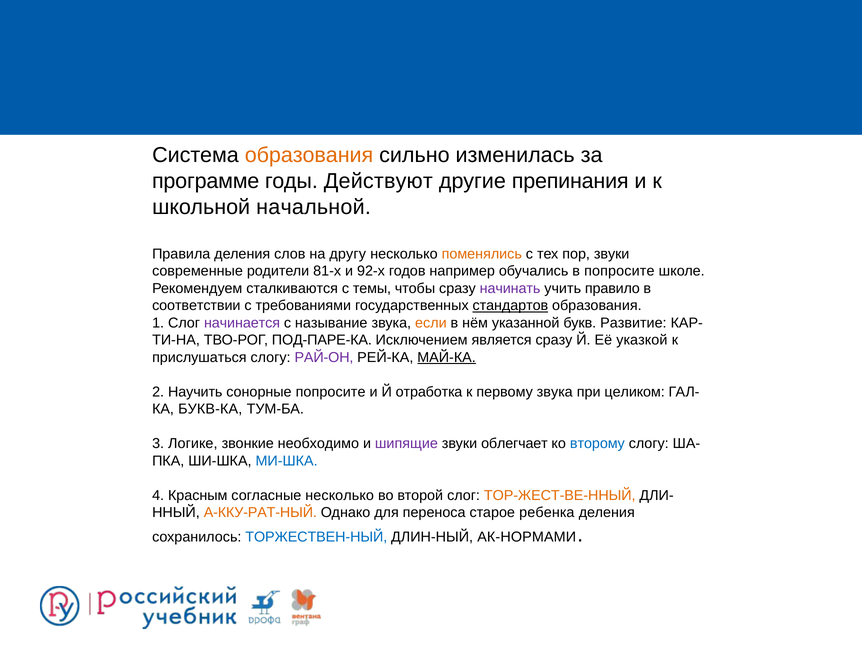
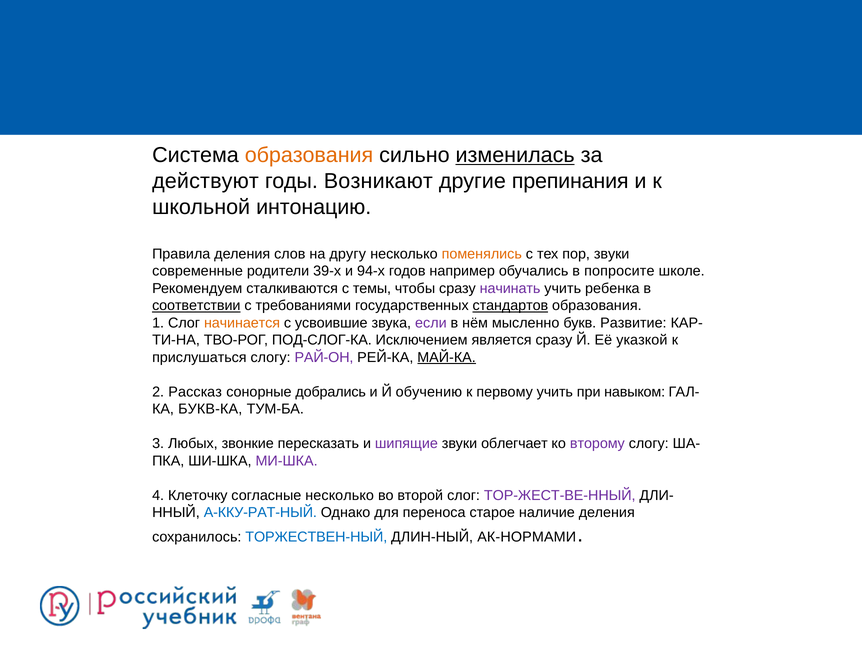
изменилась underline: none -> present (515, 155)
программе: программе -> действуют (205, 181)
Действуют: Действуют -> Возникают (378, 181)
начальной: начальной -> интонацию (314, 207)
81-х: 81-х -> 39-х (327, 271)
92-х: 92-х -> 94-х (371, 271)
правило: правило -> ребенка (612, 288)
соответствии underline: none -> present (196, 305)
начинается colour: purple -> orange (242, 323)
называние: называние -> усвоившие (331, 323)
если colour: orange -> purple (431, 323)
указанной: указанной -> мысленно (526, 323)
ПОД-ПАРЕ-КА: ПОД-ПАРЕ-КА -> ПОД-СЛОГ-КА (322, 340)
Научить: Научить -> Рассказ (195, 392)
сонорные попросите: попросите -> добрались (331, 392)
отработка: отработка -> обучению (429, 392)
первому звука: звука -> учить (555, 392)
целиком: целиком -> навыком (635, 392)
Логике: Логике -> Любых (193, 443)
необходимо: необходимо -> пересказать (318, 443)
второму colour: blue -> purple (597, 443)
МИ-ШКА colour: blue -> purple (287, 461)
Красным: Красным -> Клеточку (198, 495)
ТОР-ЖЕСТ-ВЕ-ННЫЙ colour: orange -> purple (560, 495)
А-ККУ-РАТ-НЫЙ colour: orange -> blue (260, 512)
ребенка: ребенка -> наличие (547, 512)
